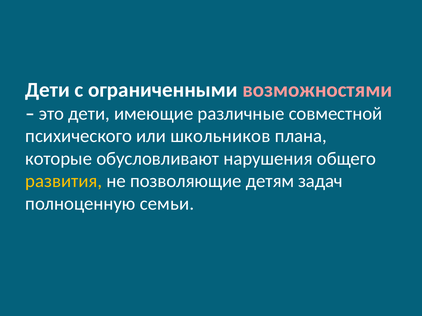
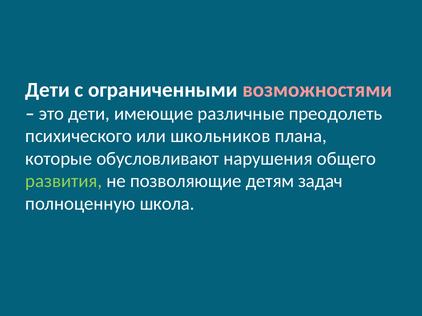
совместной: совместной -> преодолеть (336, 114)
развития colour: yellow -> light green (64, 181)
семьи: семьи -> школа (167, 204)
